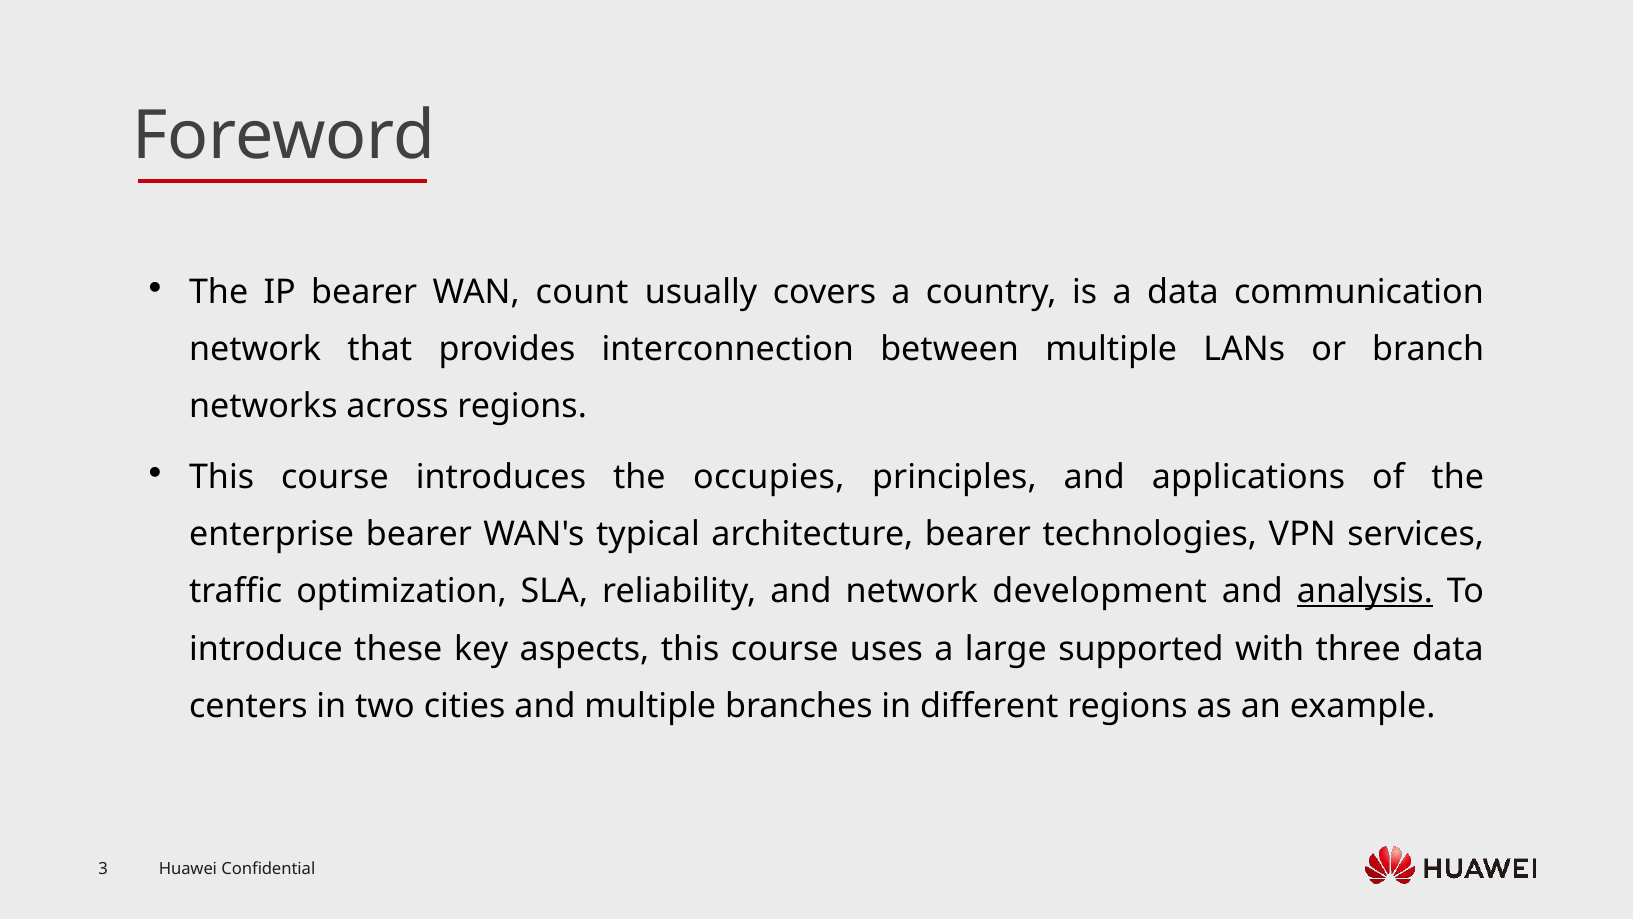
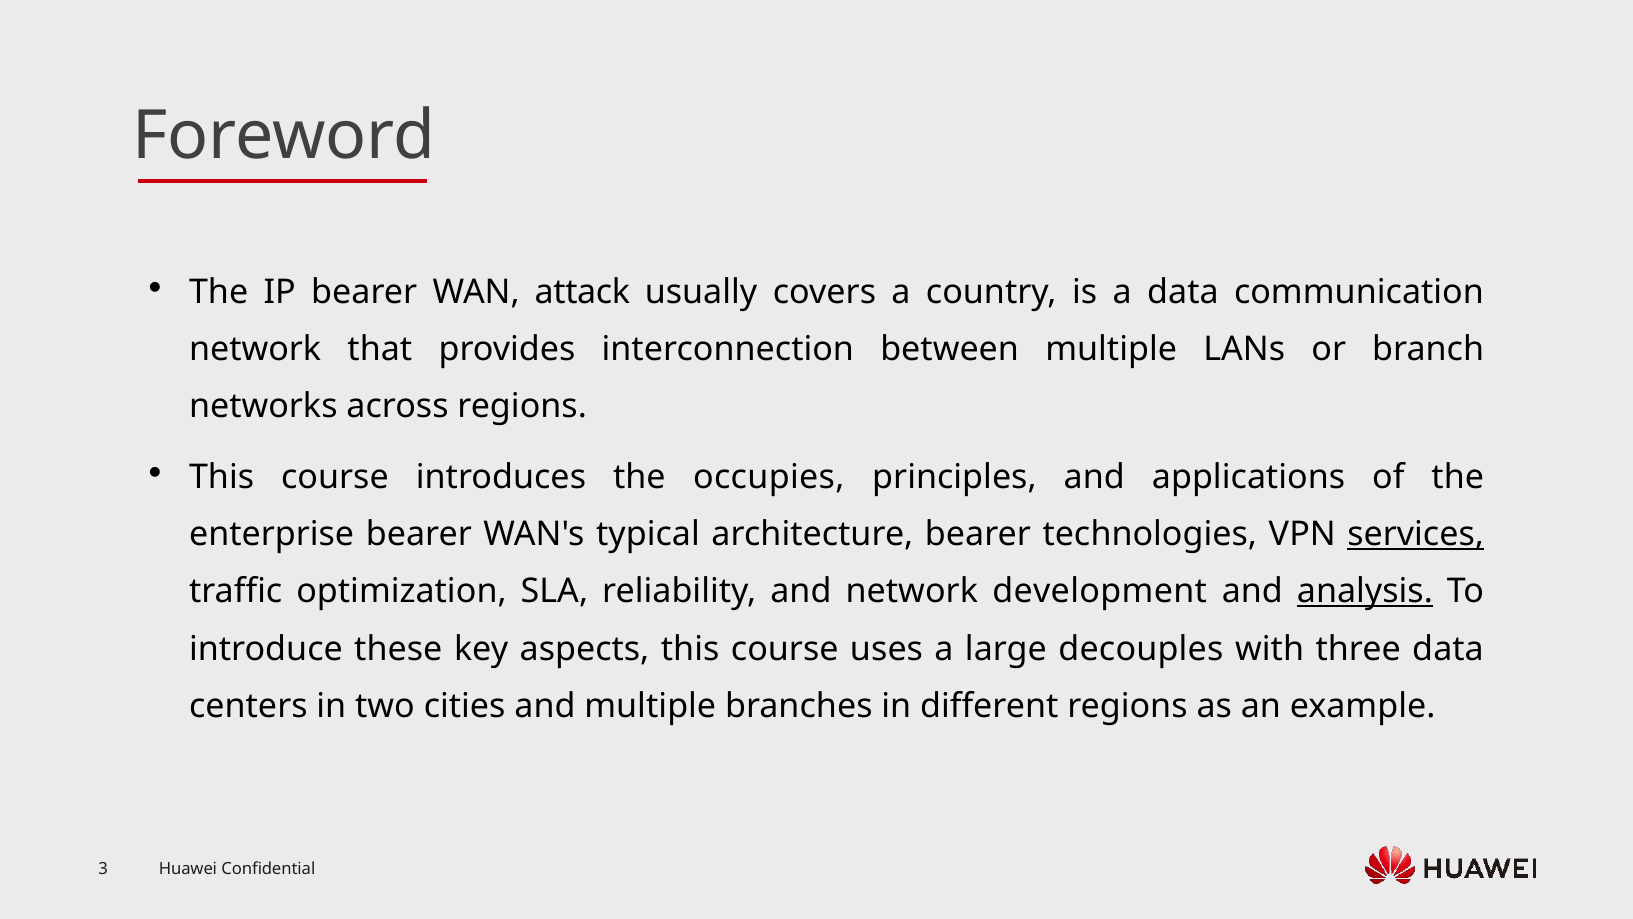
count: count -> attack (582, 292)
services underline: none -> present (1416, 534)
supported: supported -> decouples (1141, 648)
